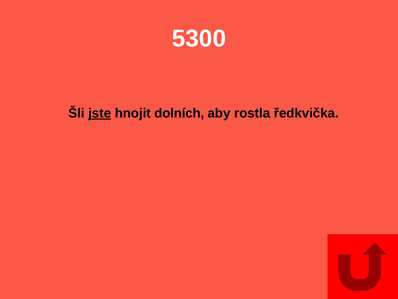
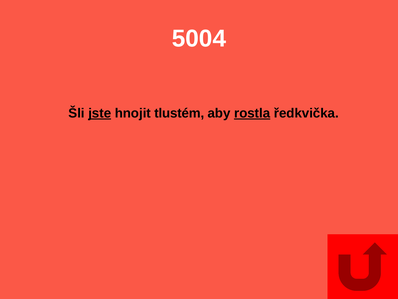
5300: 5300 -> 5004 (199, 39)
dolních: dolních -> tlustém (179, 113)
rostla underline: none -> present (252, 113)
